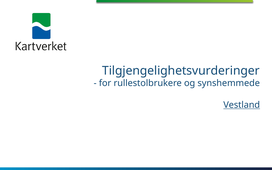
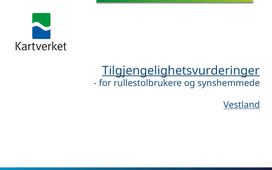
Tilgjengelighetsvurderinger underline: none -> present (181, 71)
